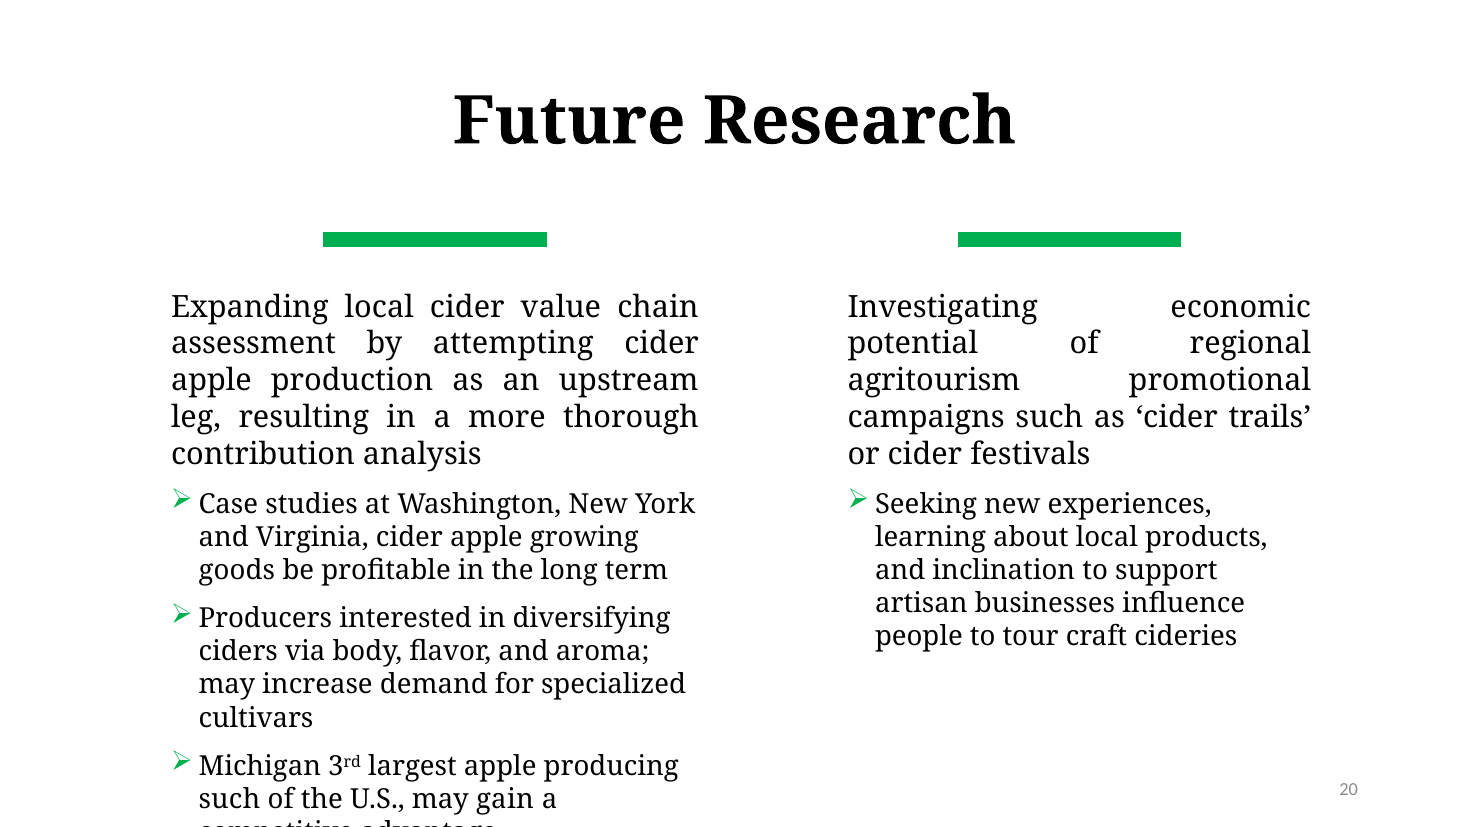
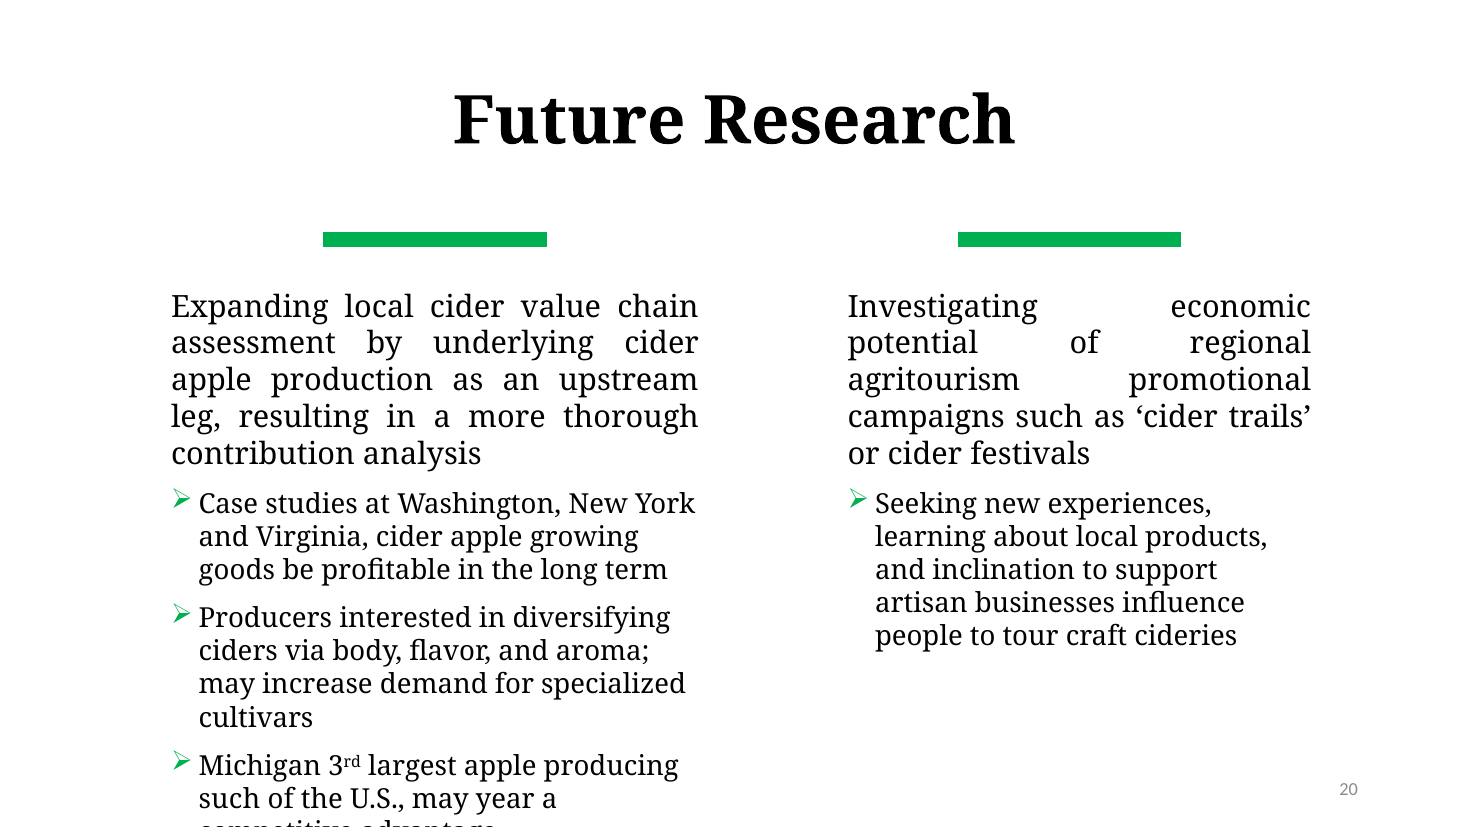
attempting: attempting -> underlying (513, 344)
gain: gain -> year (505, 799)
